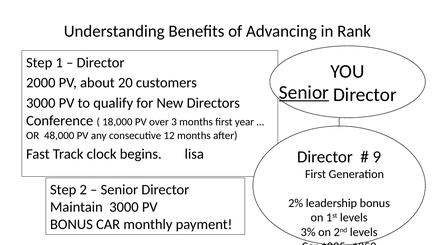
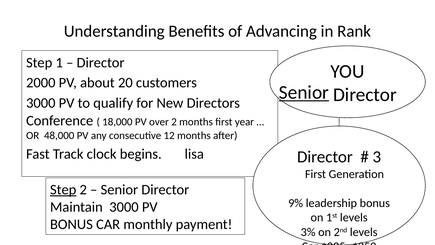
over 3: 3 -> 2 (174, 122)
9: 9 -> 3 (377, 157)
Step underline: none -> present (63, 189)
2%: 2% -> 9% (296, 203)
